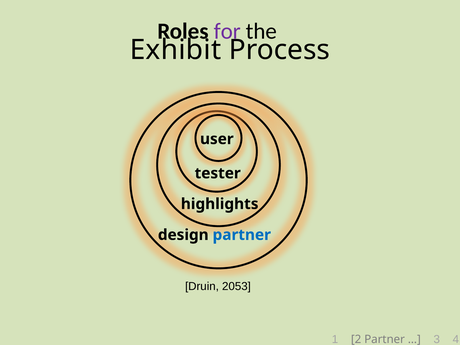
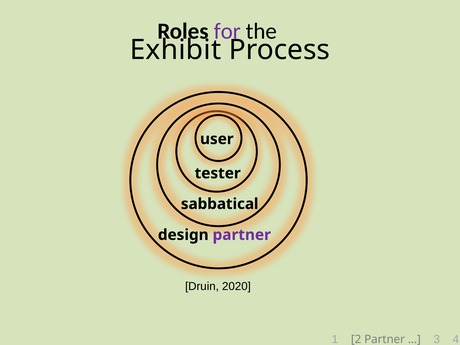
highlights: highlights -> sabbatical (220, 204)
partner colour: blue -> purple (242, 235)
2053: 2053 -> 2020 (236, 287)
